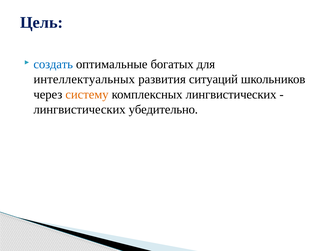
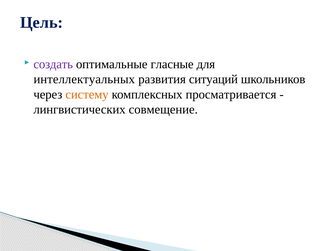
создать colour: blue -> purple (53, 64)
богатых: богатых -> гласные (172, 64)
комплексных лингвистических: лингвистических -> просматривается (231, 95)
убедительно: убедительно -> совмещение (163, 110)
